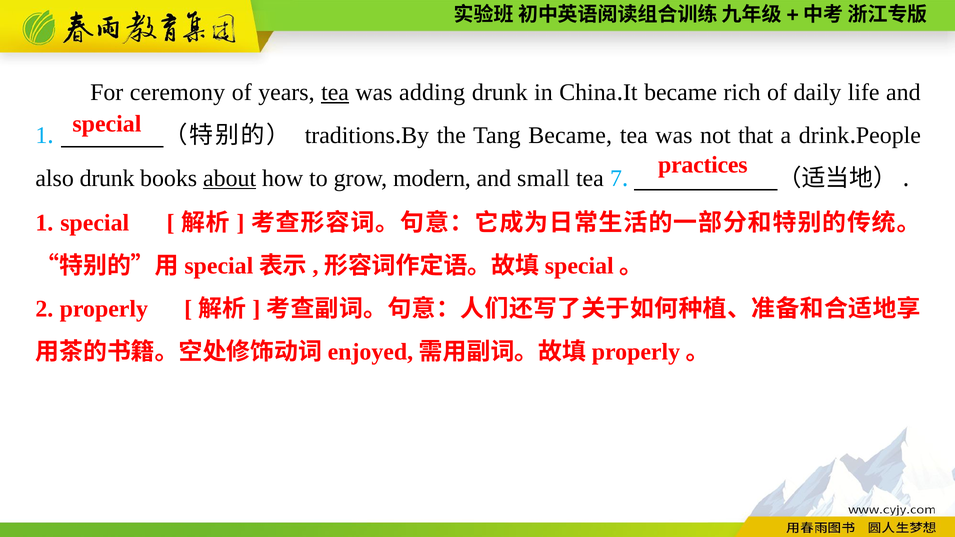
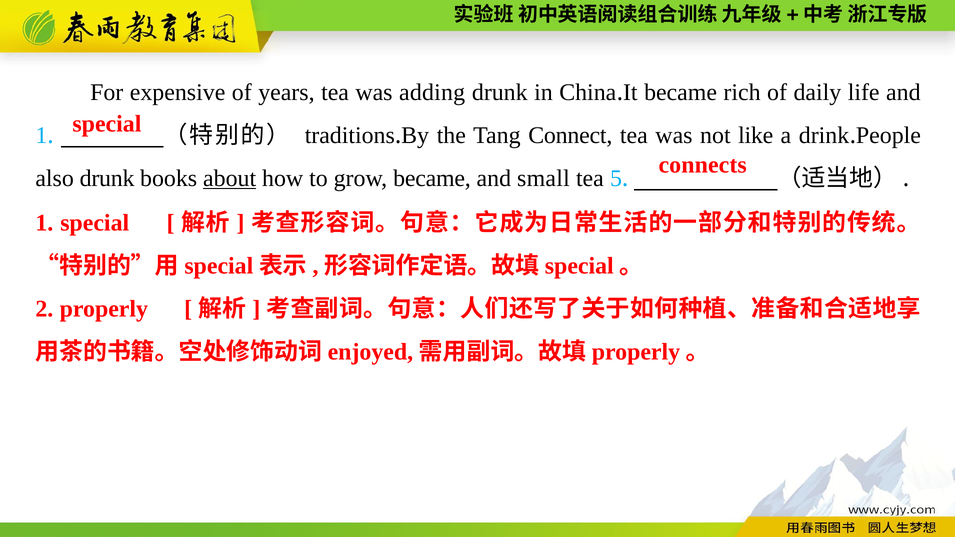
ceremony: ceremony -> expensive (178, 92)
tea underline: present -> none (335, 92)
Tang Became: Became -> Connect (570, 135)
that: that -> like (756, 135)
practices: practices -> connects (703, 165)
grow modern: modern -> became (432, 178)
7: 7 -> 5 (616, 178)
